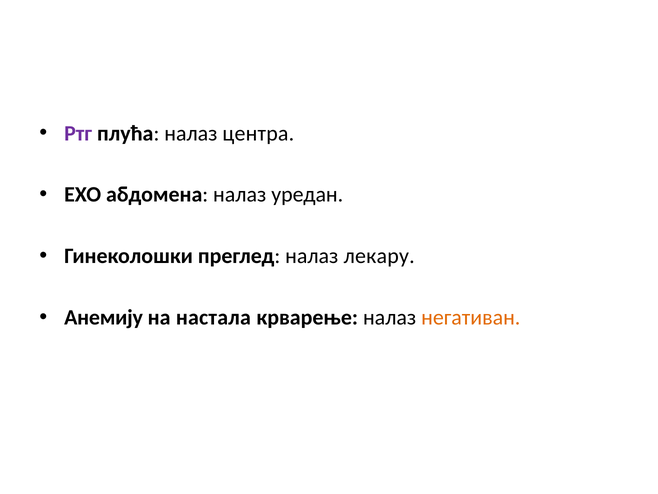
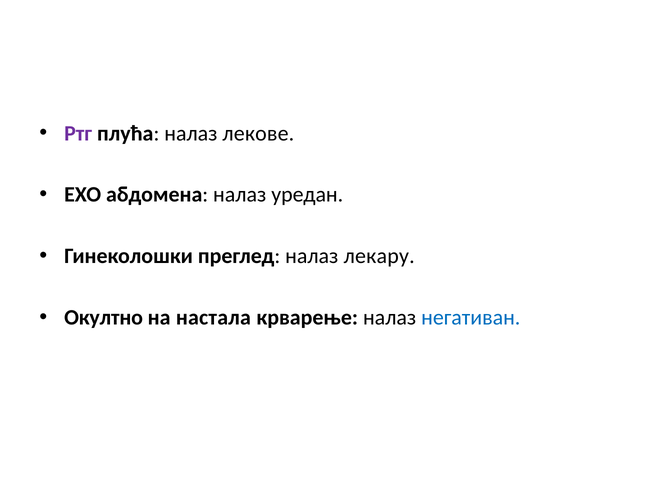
центра: центра -> лекове (258, 133)
Анемију: Анемију -> Окултно (104, 317)
негативан colour: orange -> blue (471, 317)
